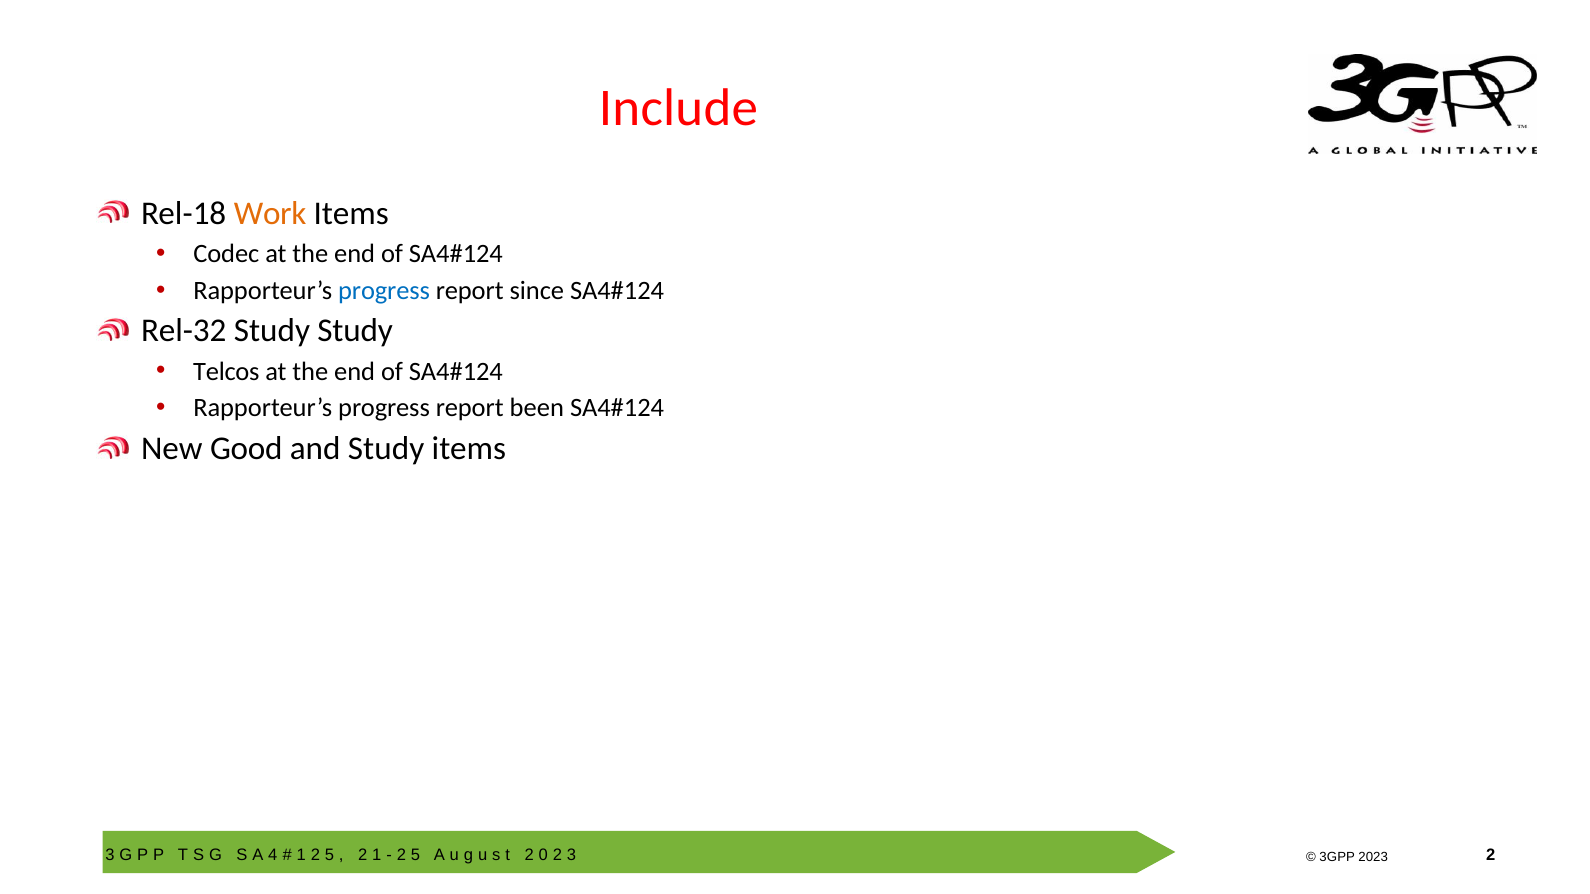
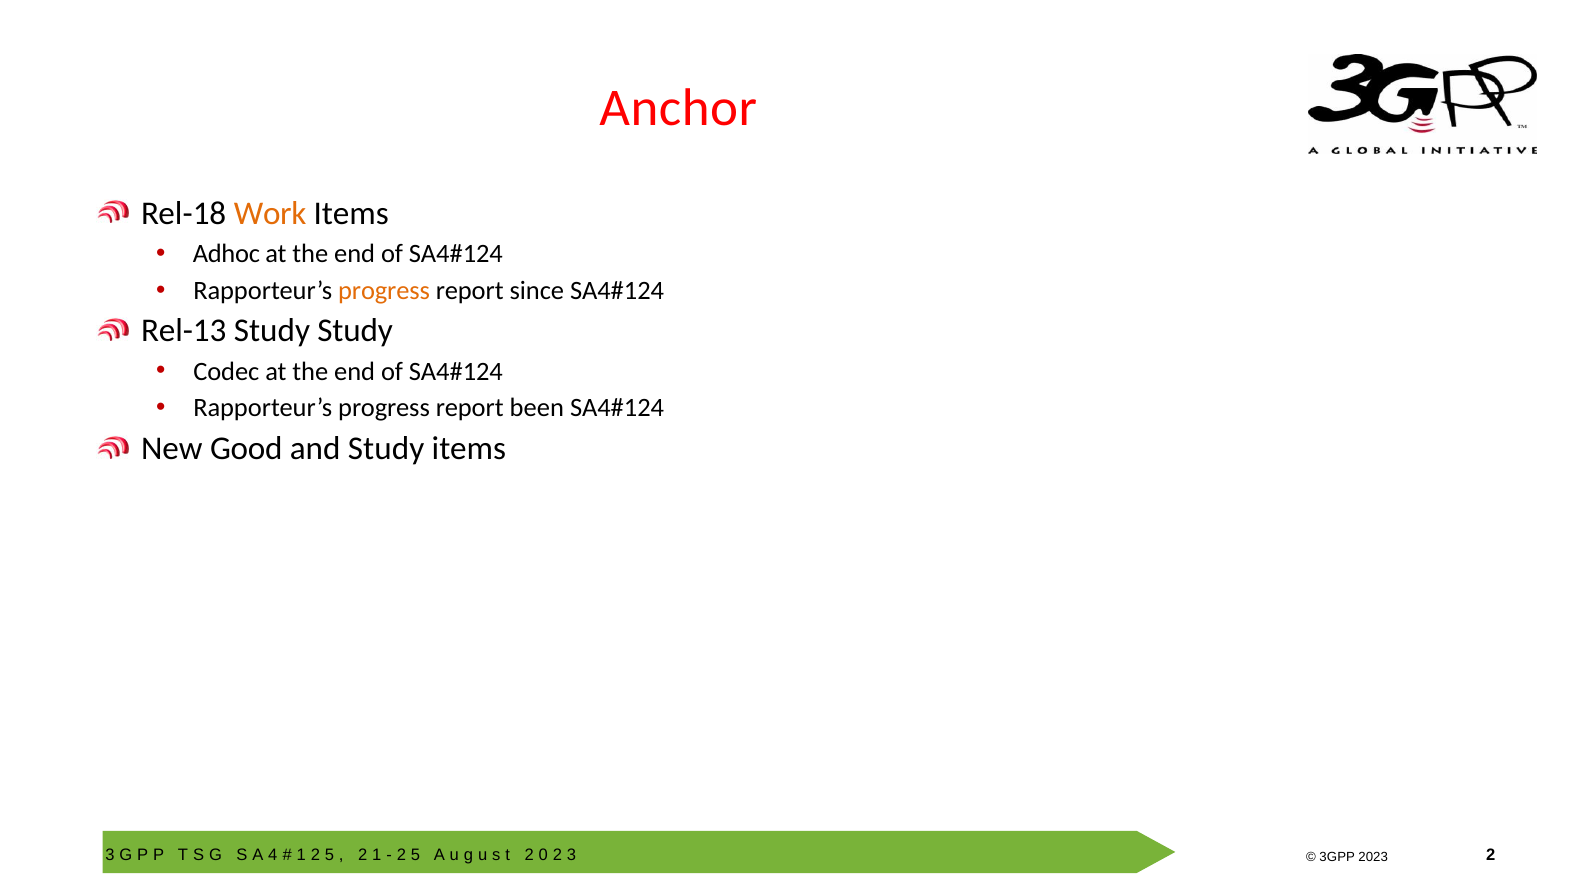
Include: Include -> Anchor (678, 108)
Codec: Codec -> Adhoc (226, 254)
progress colour: blue -> orange (384, 291)
Rel-32: Rel-32 -> Rel-13 (184, 331)
Telcos: Telcos -> Codec (226, 371)
